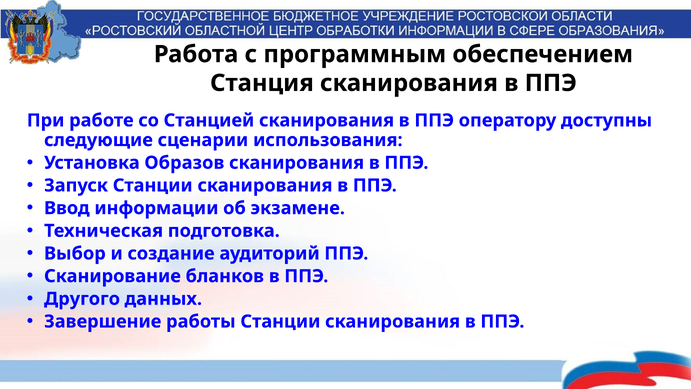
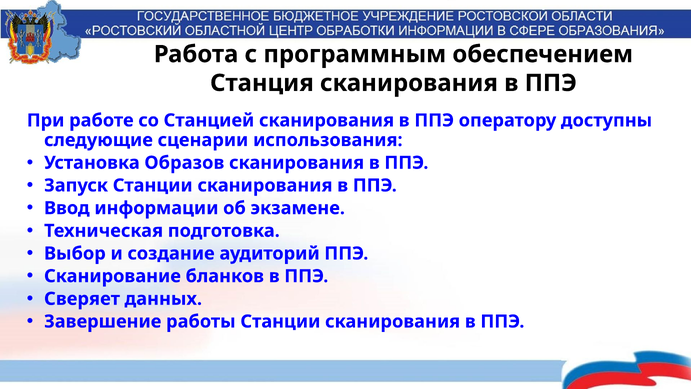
Другого: Другого -> Сверяет (82, 299)
